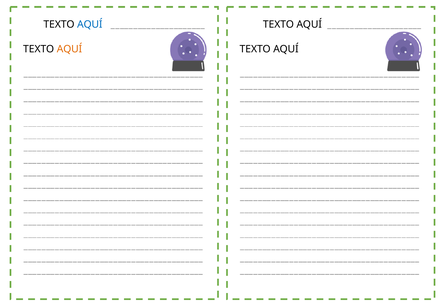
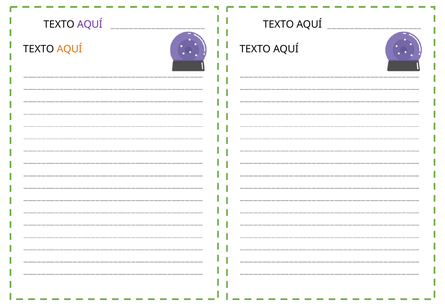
AQUÍ colour: blue -> purple (90, 25)
